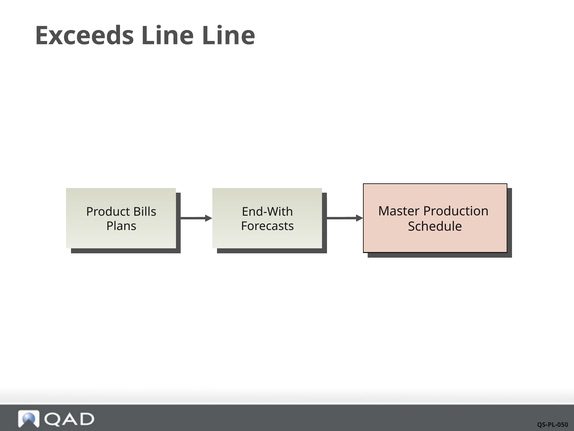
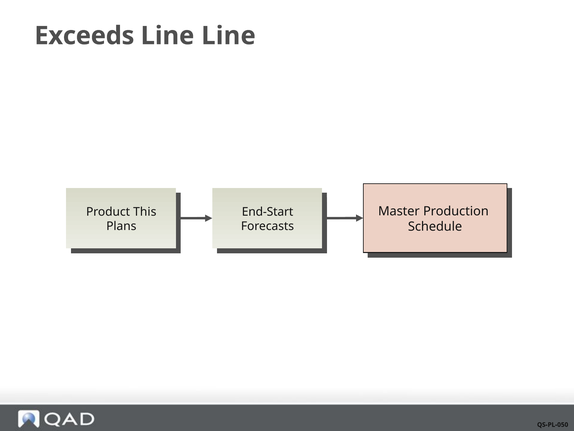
Bills: Bills -> This (145, 212)
End-With: End-With -> End-Start (268, 212)
